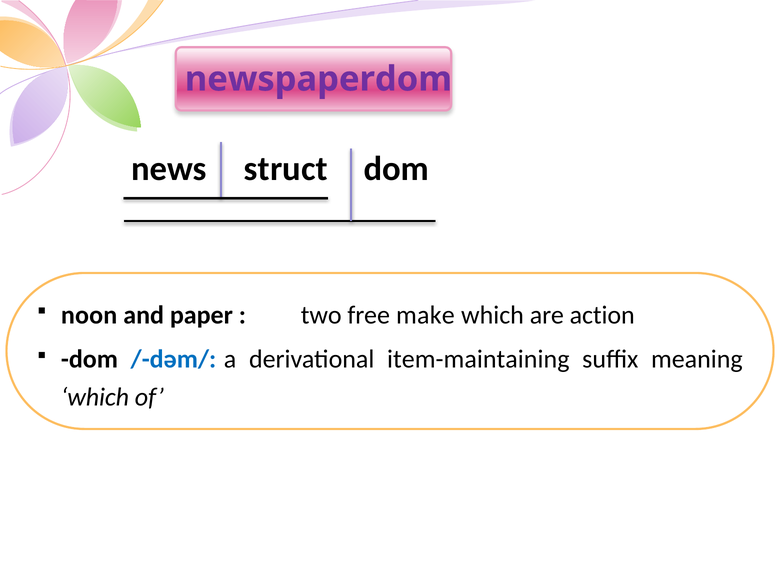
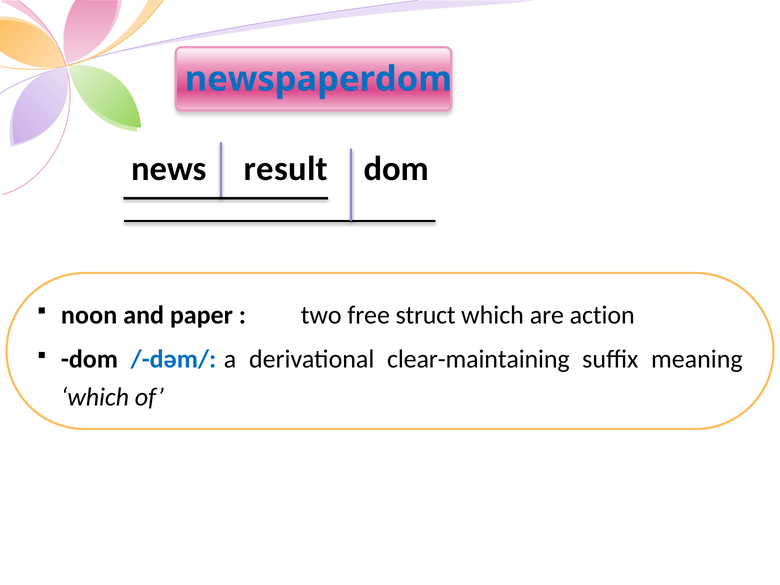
newspaperdom colour: purple -> blue (318, 79)
struct: struct -> result (286, 169)
make: make -> struct (426, 315)
item-maintaining: item-maintaining -> clear-maintaining (478, 359)
